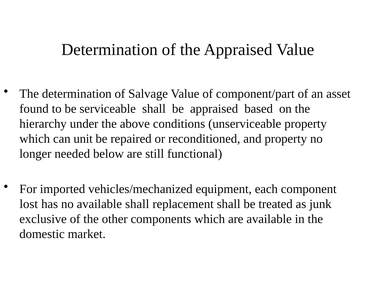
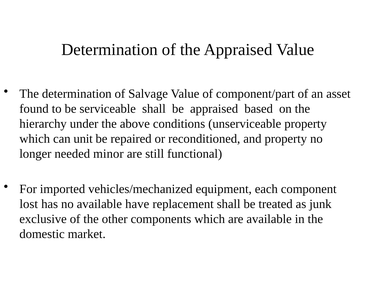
below: below -> minor (108, 154)
available shall: shall -> have (137, 204)
